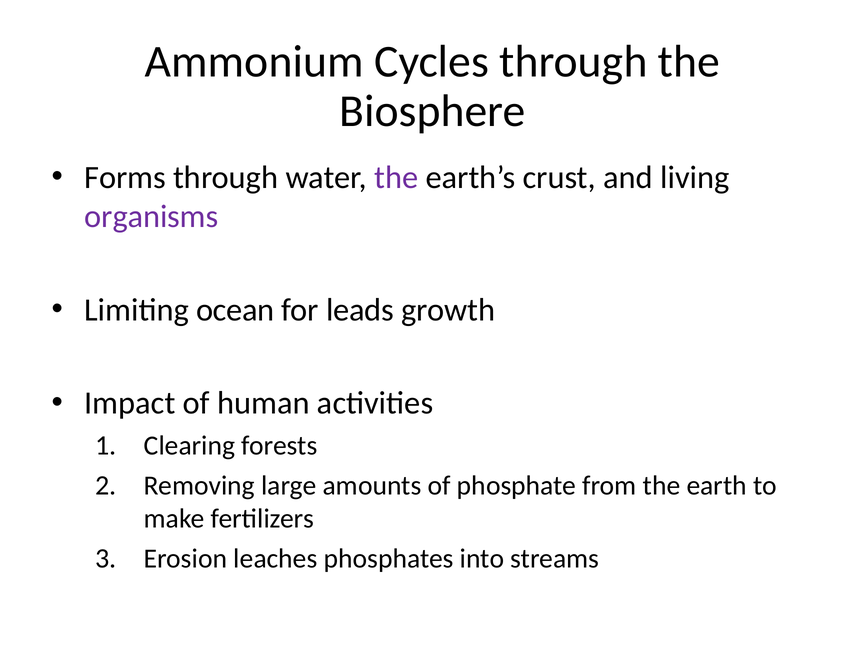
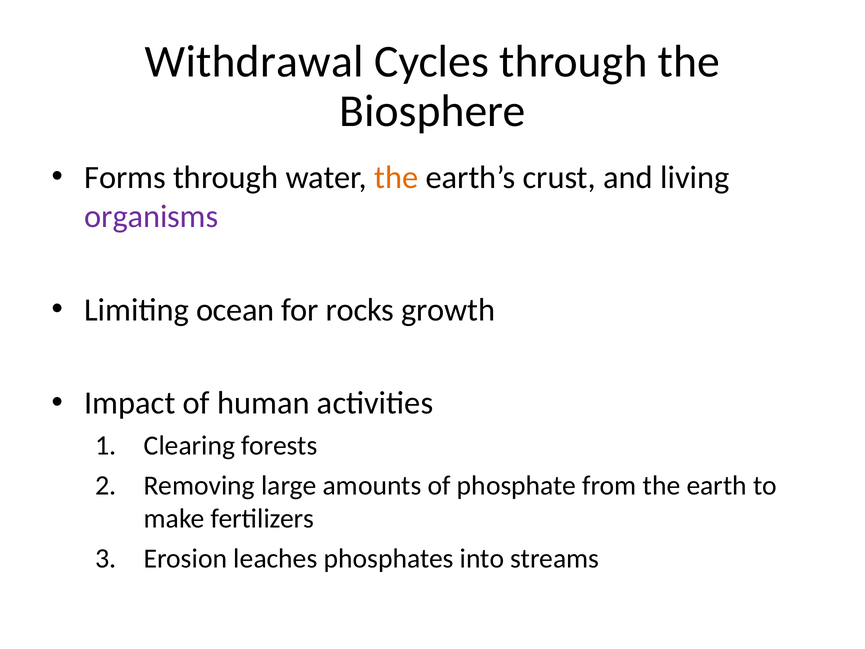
Ammonium: Ammonium -> Withdrawal (254, 62)
the colour: purple -> orange (396, 177)
leads: leads -> rocks (360, 310)
